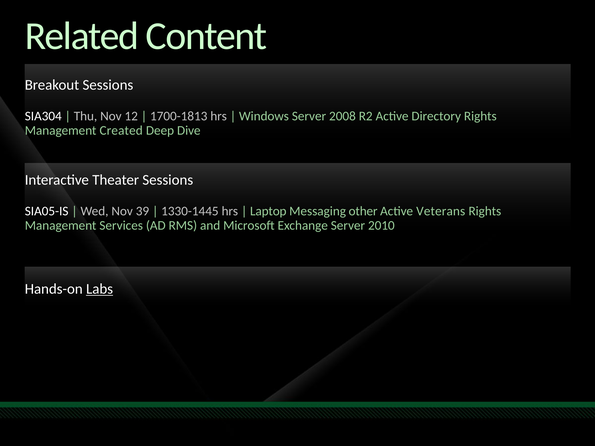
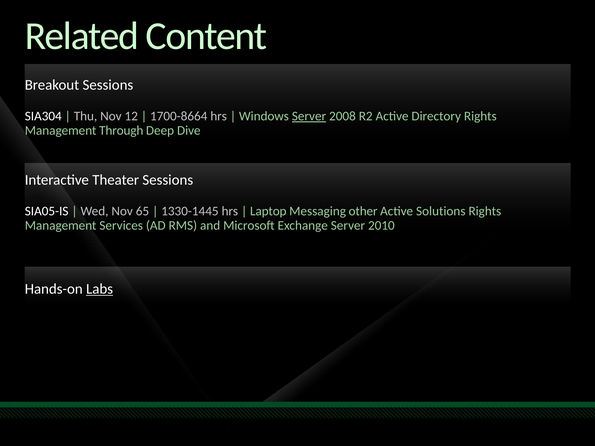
1700-1813: 1700-1813 -> 1700-8664 (179, 116)
Server underline: none -> present (309, 116)
Created: Created -> Through (121, 131)
39: 39 -> 65 (142, 211)
Veterans: Veterans -> Solutions (441, 211)
